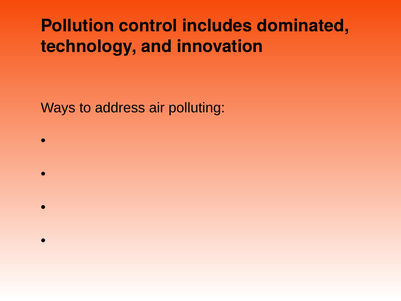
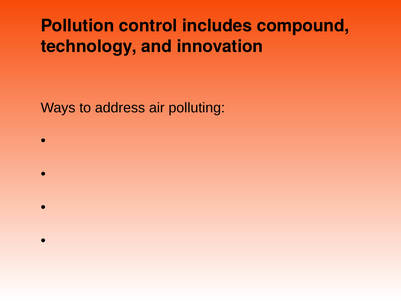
dominated: dominated -> compound (303, 26)
